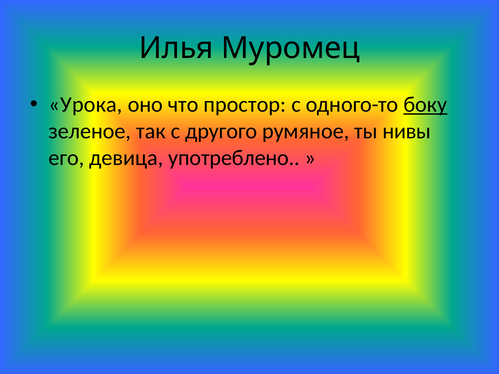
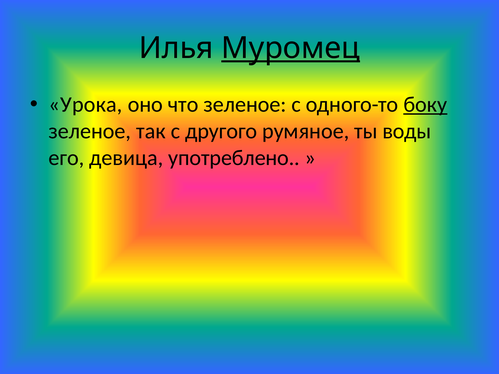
Муромец underline: none -> present (291, 48)
что простор: простор -> зеленое (245, 105)
нивы: нивы -> воды (407, 131)
